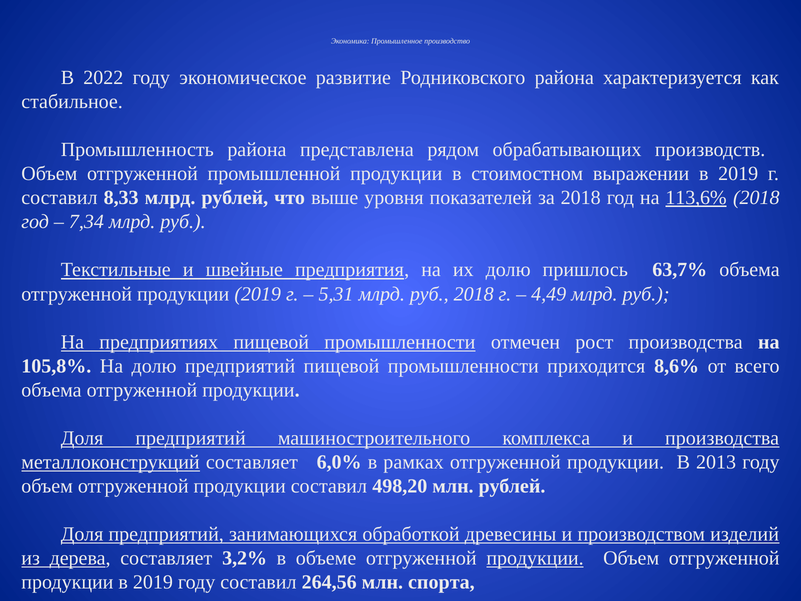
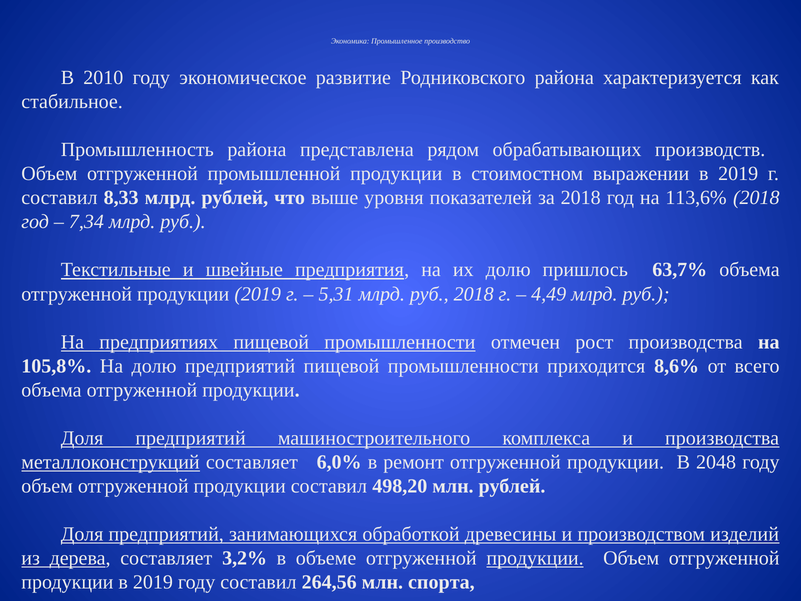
2022: 2022 -> 2010 (103, 77)
113,6% underline: present -> none (696, 198)
рамках: рамках -> ремонт (414, 462)
2013: 2013 -> 2048 (716, 462)
